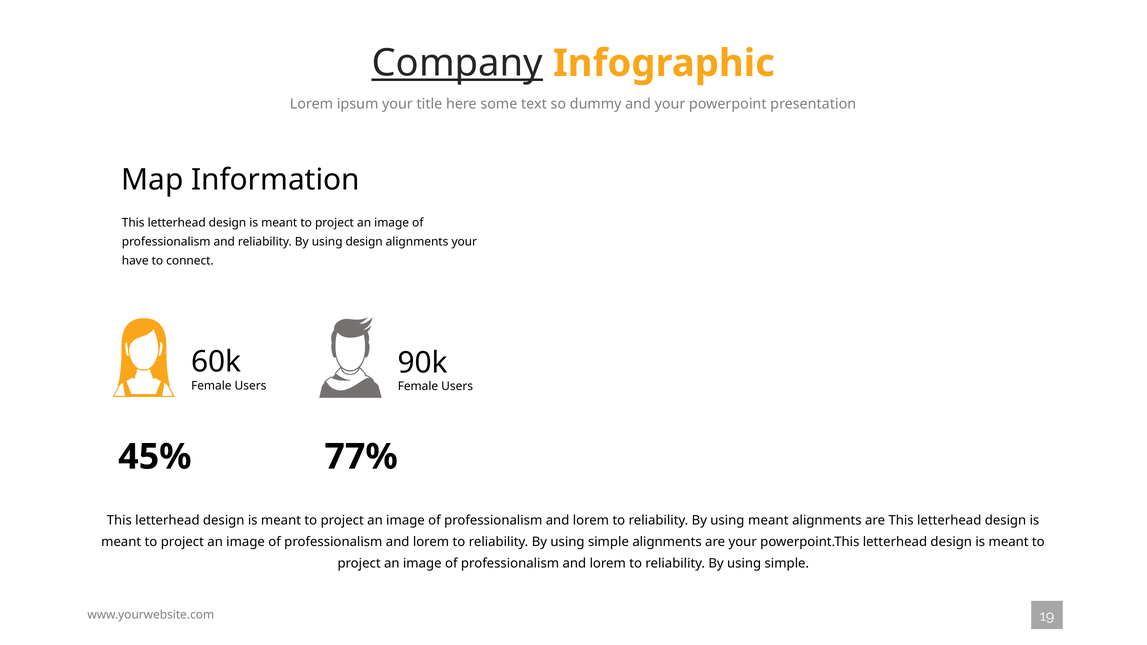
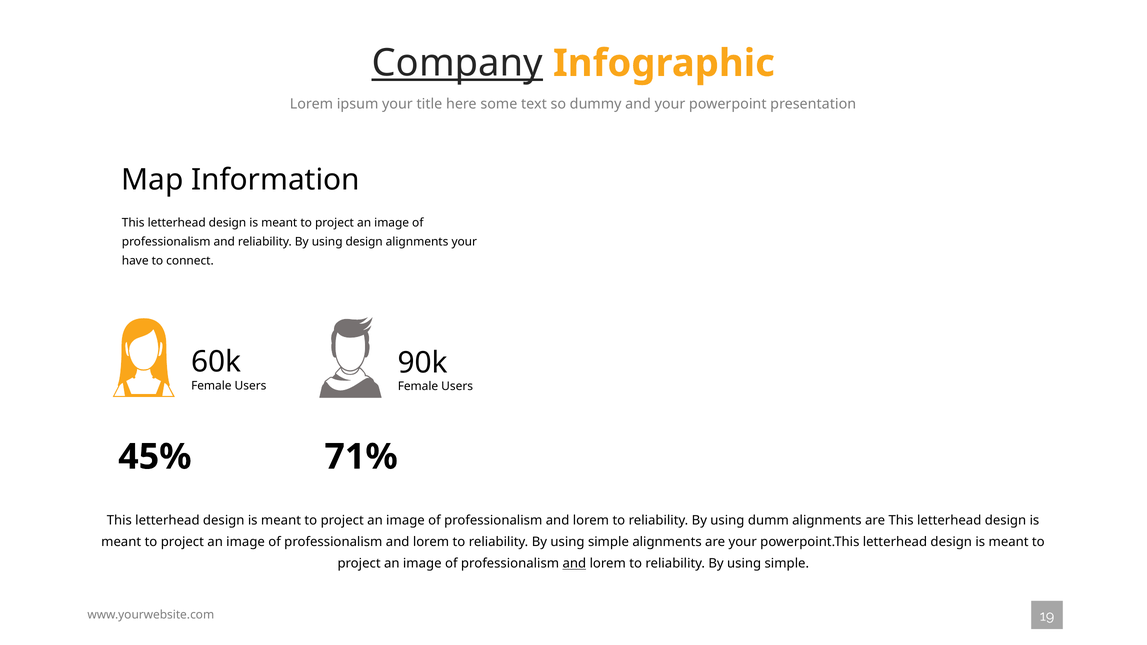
77%: 77% -> 71% (361, 457)
using meant: meant -> dumm (768, 521)
and underline: none -> present (574, 564)
